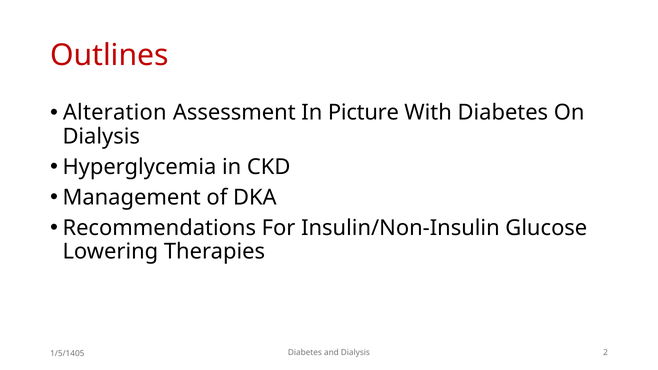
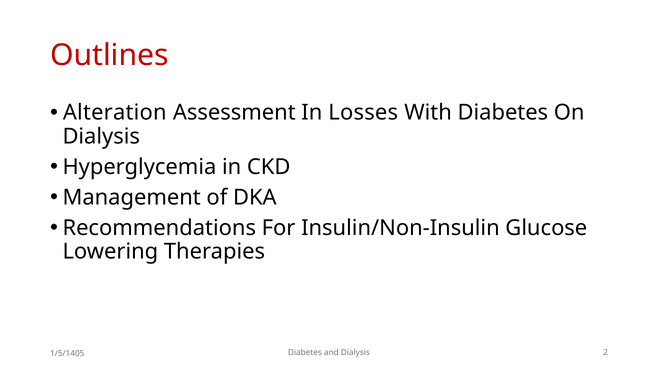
Picture: Picture -> Losses (363, 113)
